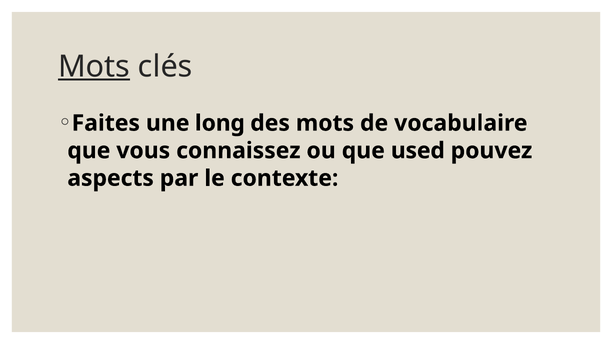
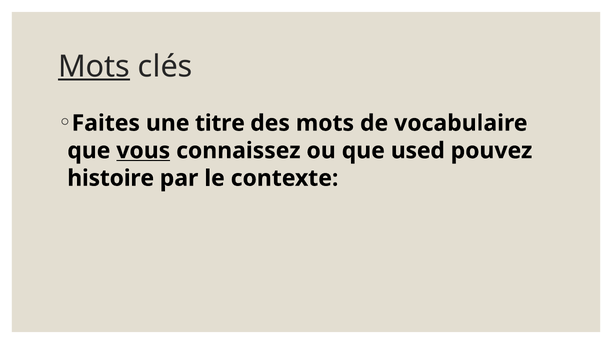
long: long -> titre (220, 123)
vous underline: none -> present (143, 151)
aspects: aspects -> histoire (111, 178)
